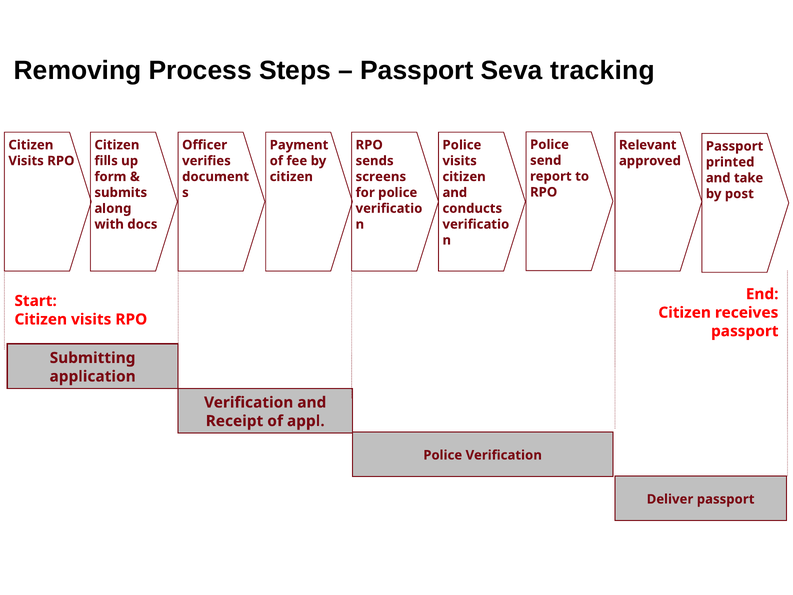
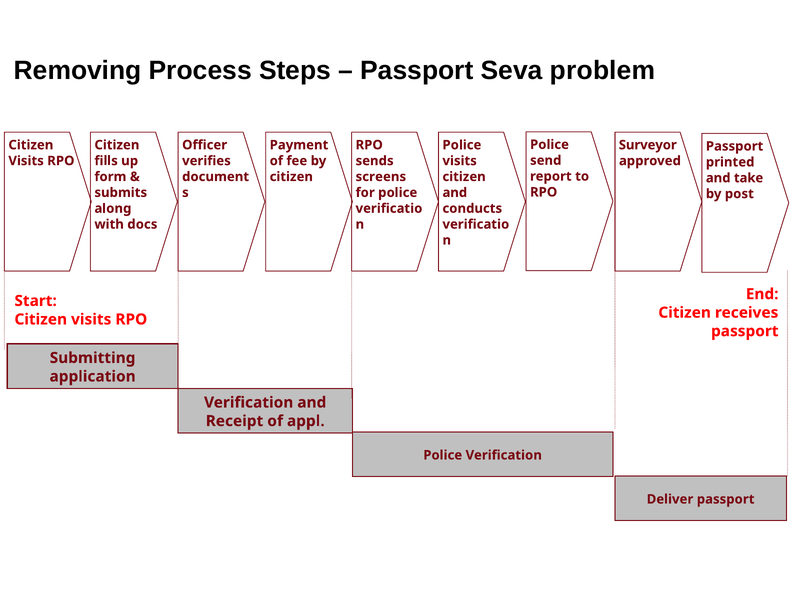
tracking: tracking -> problem (603, 70)
Relevant: Relevant -> Surveyor (648, 145)
